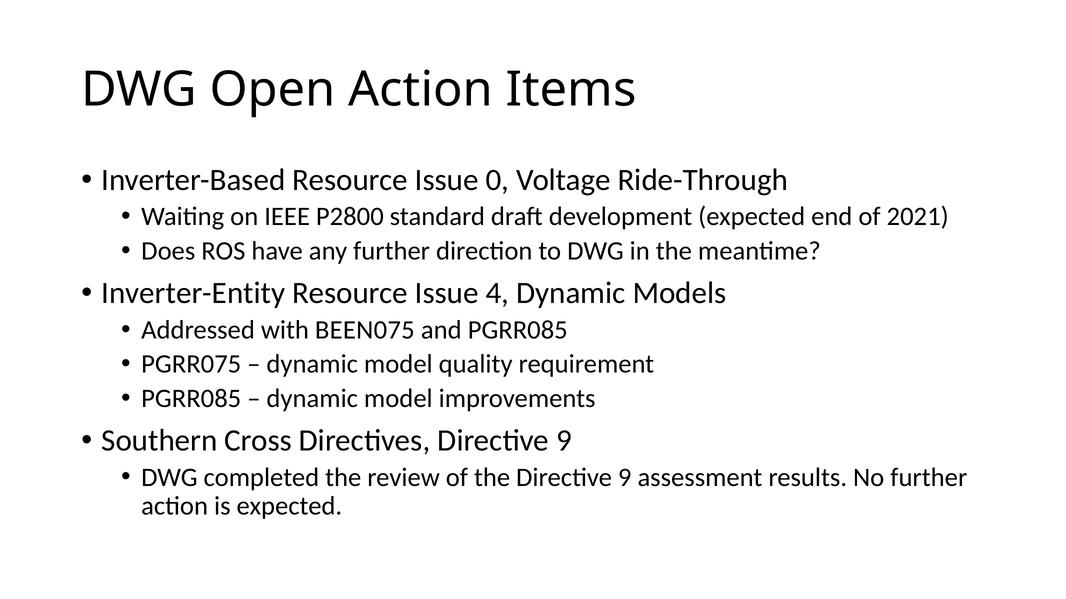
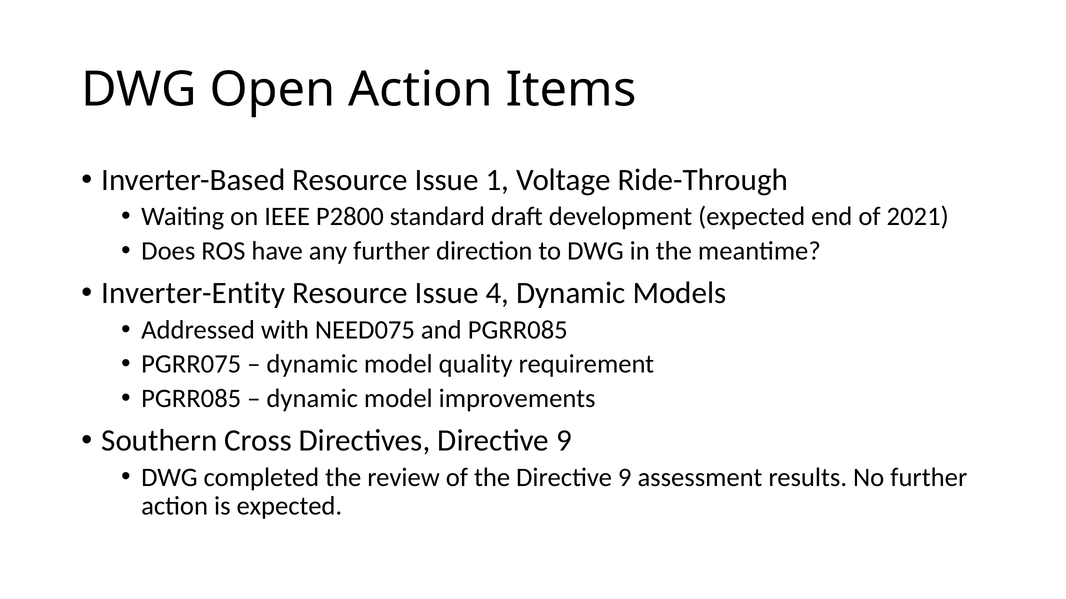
0: 0 -> 1 (497, 180)
BEEN075: BEEN075 -> NEED075 (365, 330)
